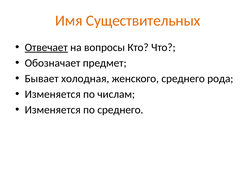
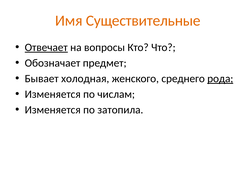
Существительных: Существительных -> Существительные (143, 21)
рода underline: none -> present (220, 79)
по среднего: среднего -> затопила (120, 110)
